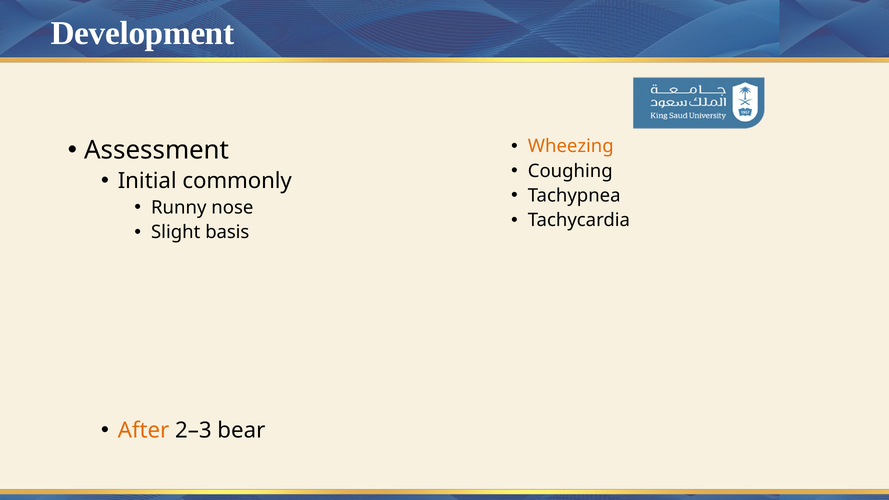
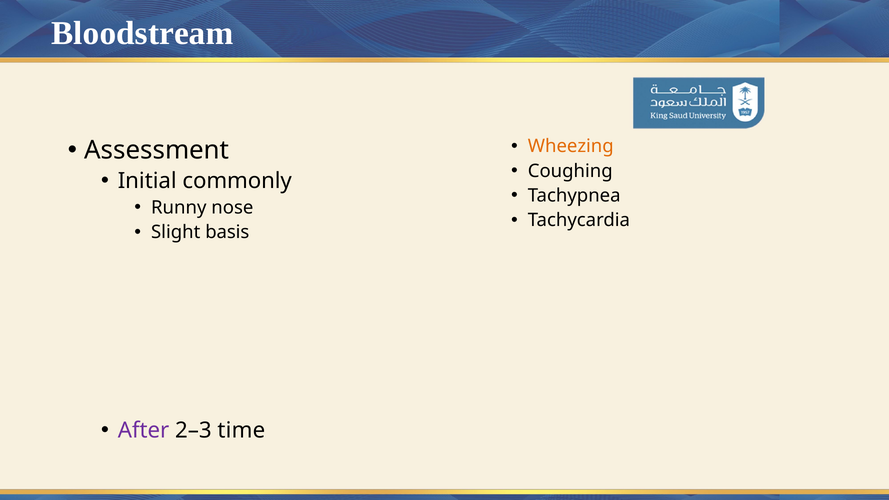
Development: Development -> Bloodstream (142, 33)
After colour: orange -> purple (144, 430)
bear: bear -> time (241, 430)
